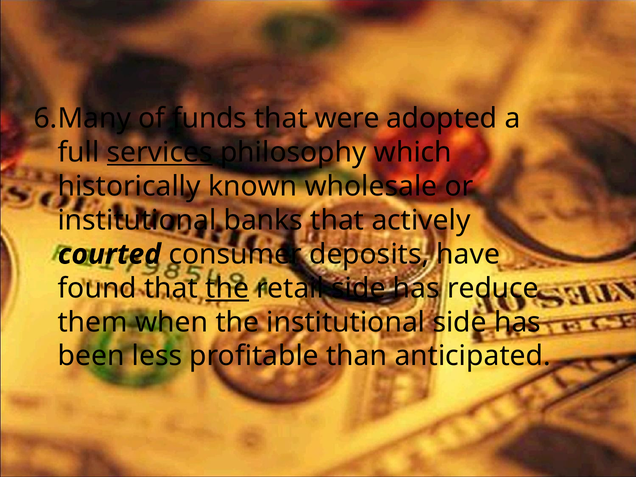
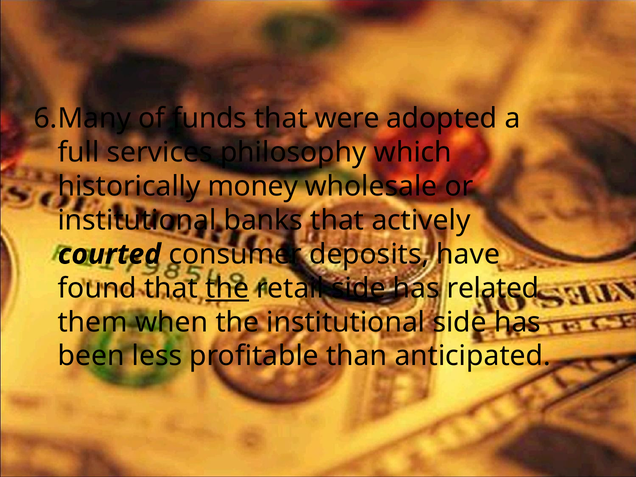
services underline: present -> none (160, 153)
known: known -> money (253, 187)
reduce: reduce -> related (493, 288)
